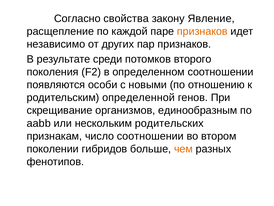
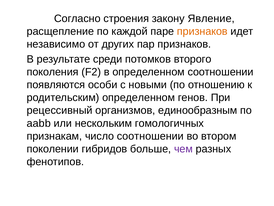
свойства: свойства -> строения (126, 18)
родительским определенной: определенной -> определенном (139, 97)
скрещивание: скрещивание -> рецессивный (60, 110)
родительских: родительских -> гомологичных (169, 123)
чем colour: orange -> purple (183, 149)
